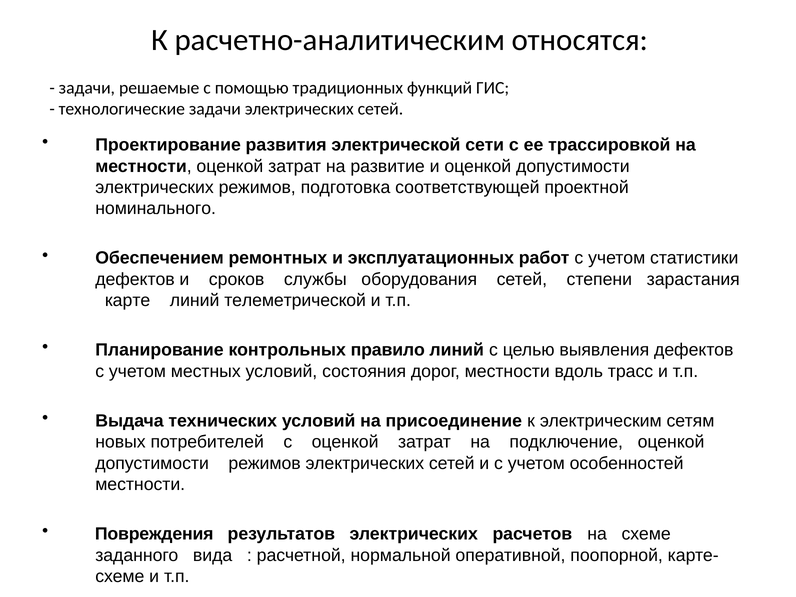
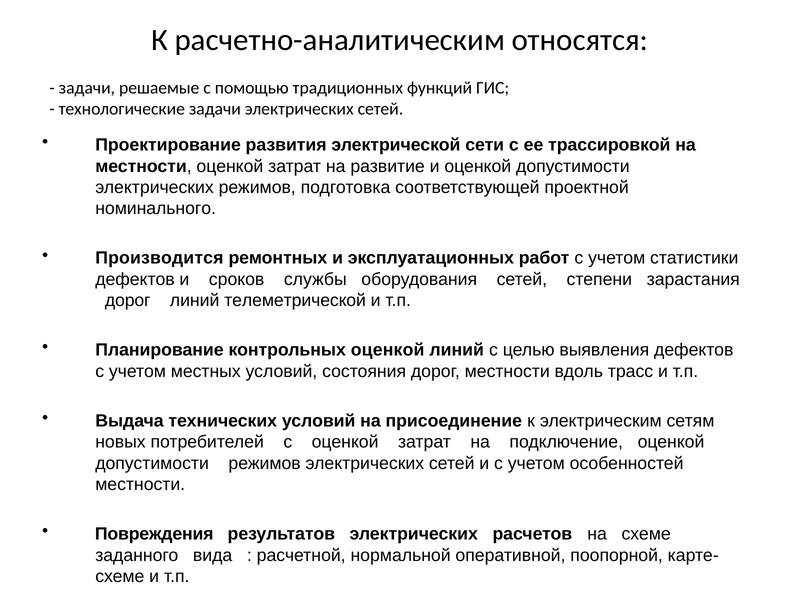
Обеспечением: Обеспечением -> Производится (159, 258)
карте: карте -> дорог (128, 301)
контрольных правило: правило -> оценкой (388, 350)
